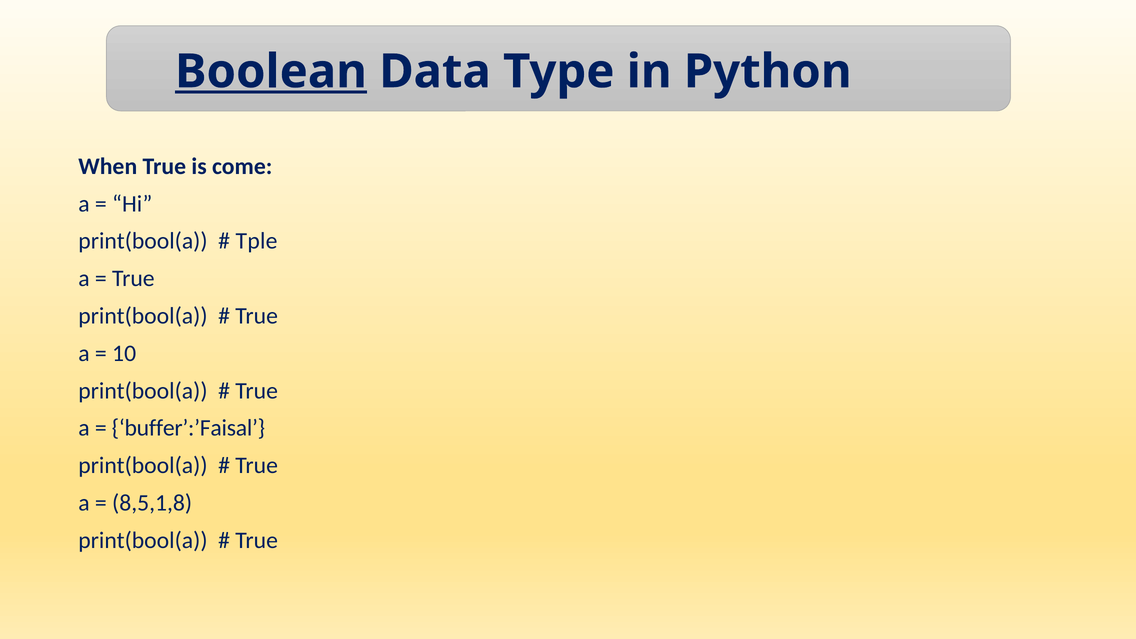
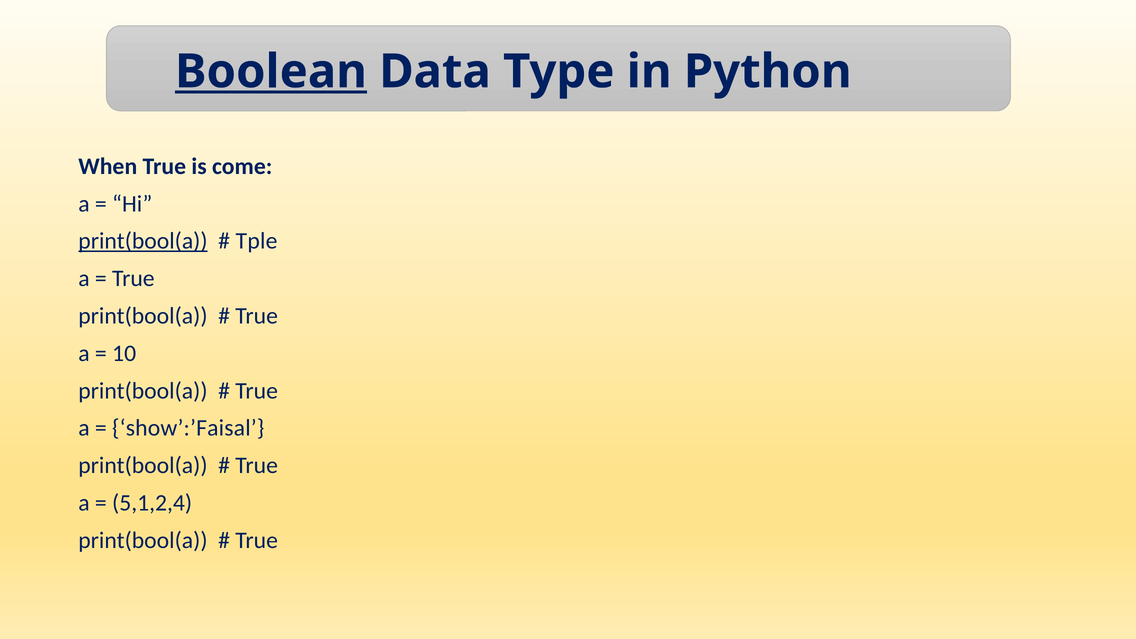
print(bool(a underline: none -> present (143, 241)
buffer’:’Faisal: buffer’:’Faisal -> show’:’Faisal (188, 428)
8,5,1,8: 8,5,1,8 -> 5,1,2,4 (152, 503)
